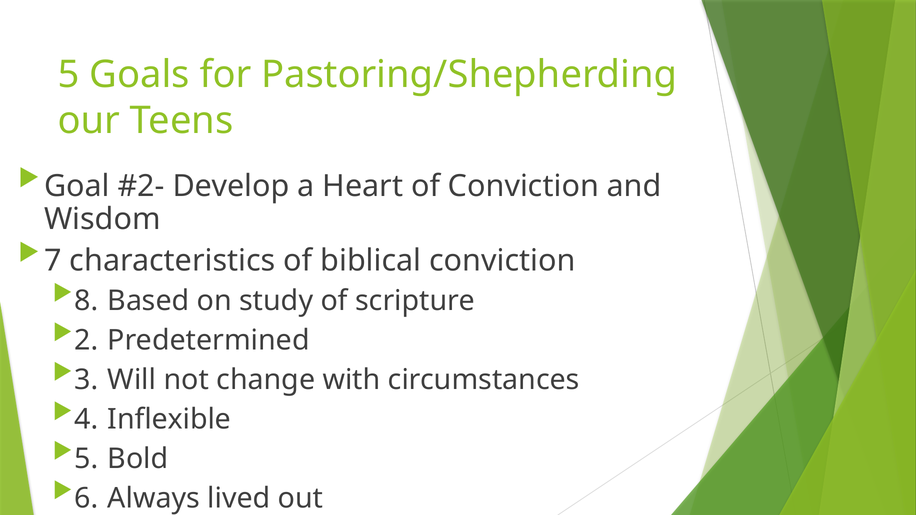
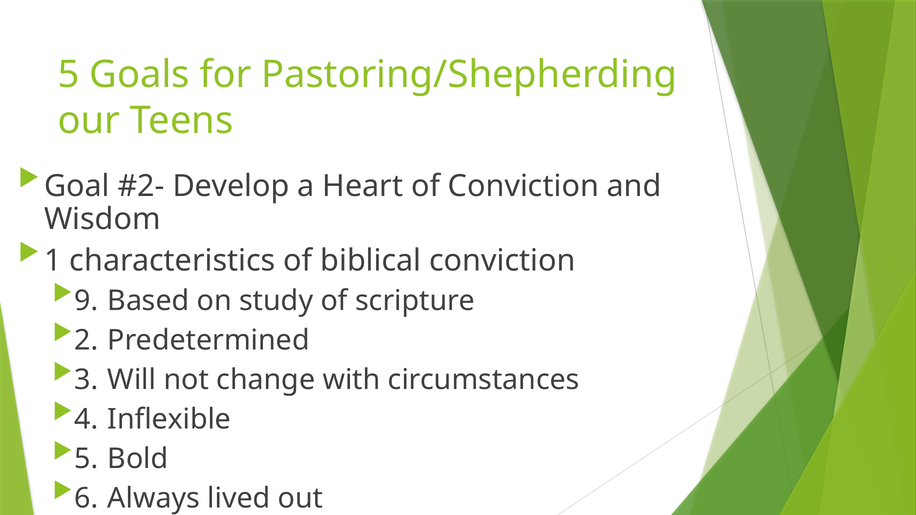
7: 7 -> 1 (53, 261)
8: 8 -> 9 (86, 301)
